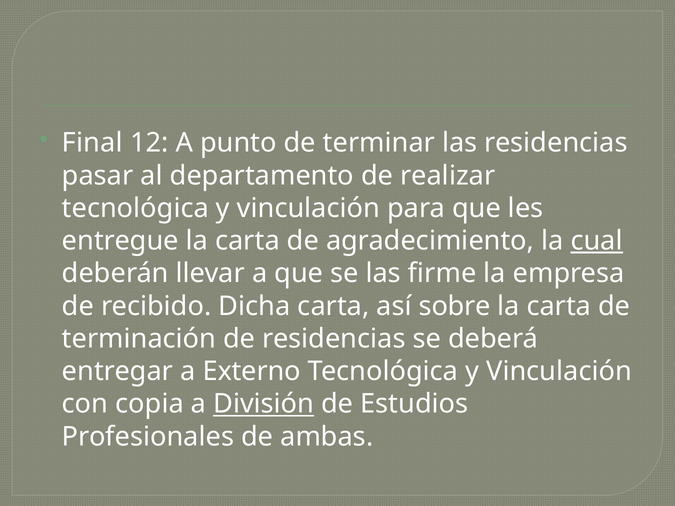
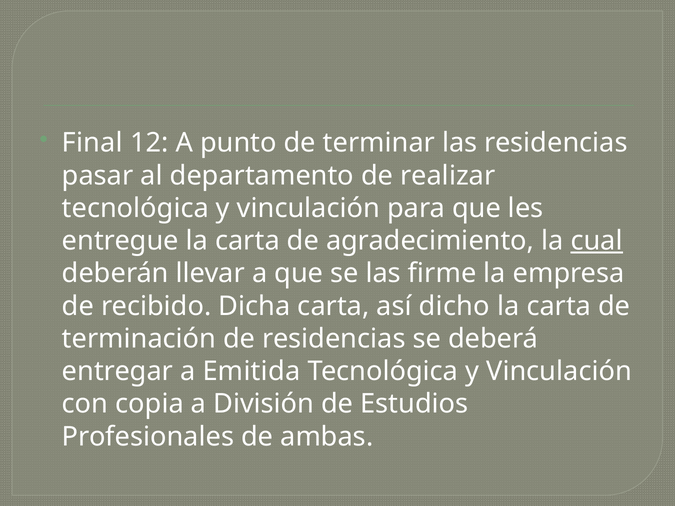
sobre: sobre -> dicho (454, 306)
Externo: Externo -> Emitida (251, 371)
División underline: present -> none (264, 404)
